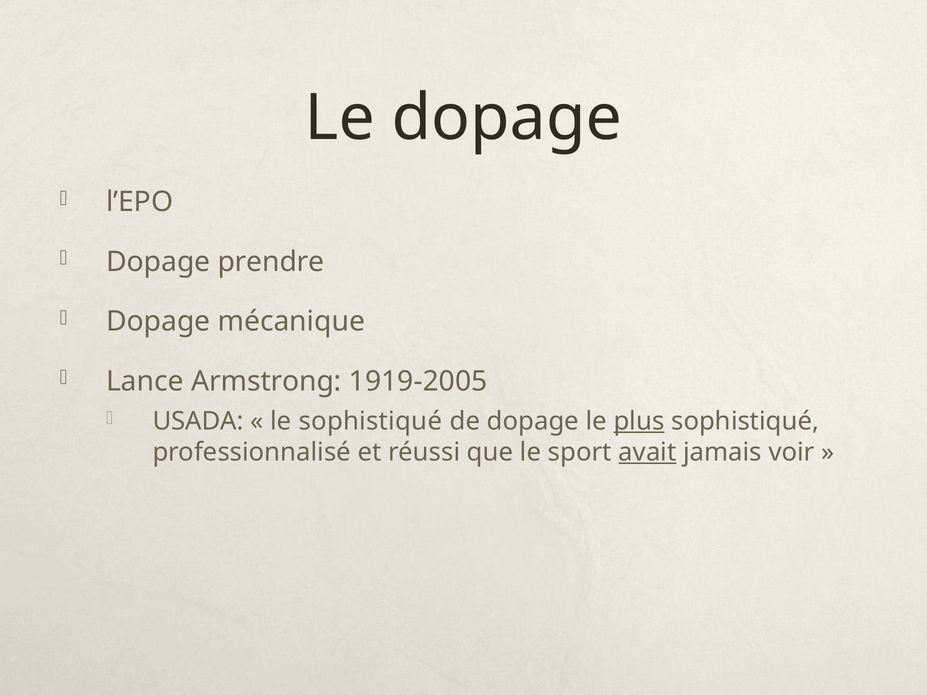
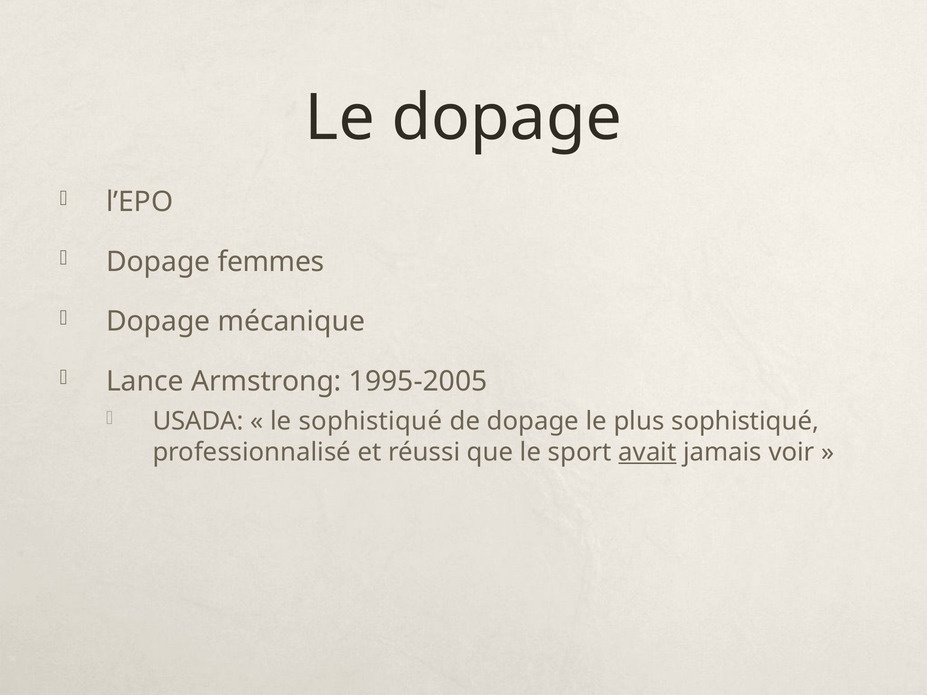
prendre: prendre -> femmes (271, 262)
1919-2005: 1919-2005 -> 1995-2005 (418, 381)
plus underline: present -> none (639, 421)
